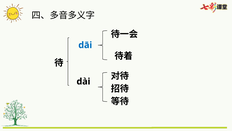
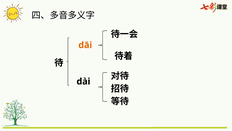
dāi colour: blue -> orange (85, 45)
